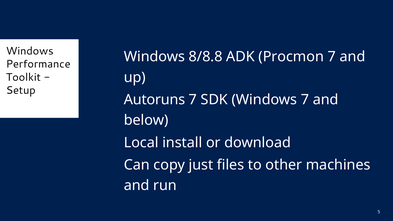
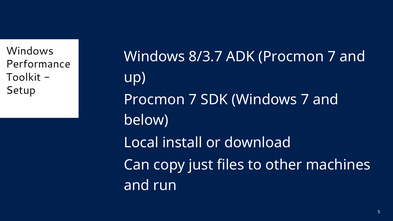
8/8.8: 8/8.8 -> 8/3.7 (206, 57)
Autoruns: Autoruns -> Procmon (154, 100)
